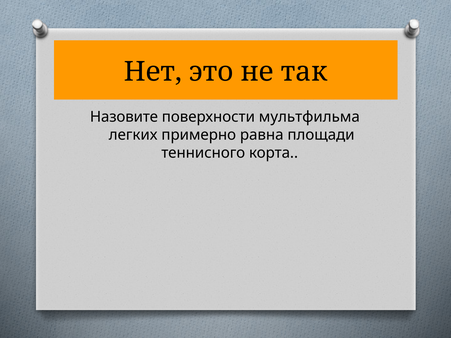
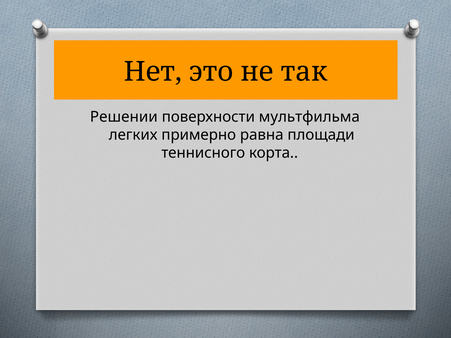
Назовите: Назовите -> Решении (124, 117)
